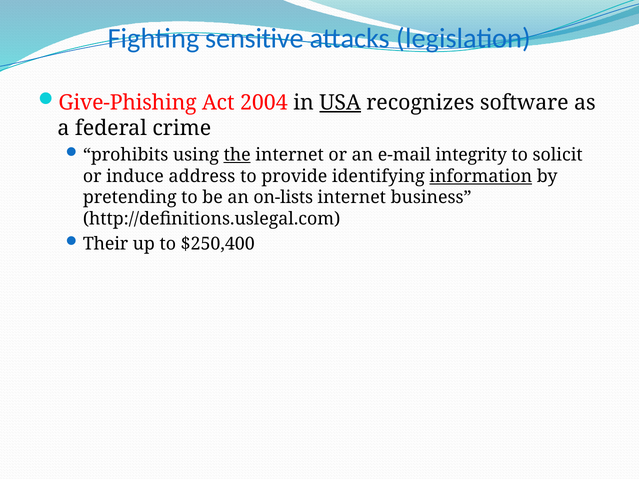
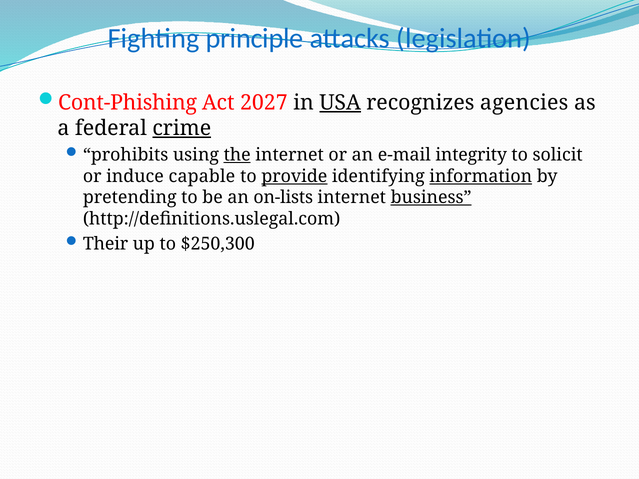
sensitive: sensitive -> principle (255, 38)
Give-Phishing: Give-Phishing -> Cont-Phishing (128, 103)
2004: 2004 -> 2027 (264, 103)
software: software -> agencies (524, 103)
crime underline: none -> present (182, 128)
address: address -> capable (202, 176)
provide underline: none -> present (294, 176)
business underline: none -> present (431, 198)
$250,400: $250,400 -> $250,300 (218, 244)
